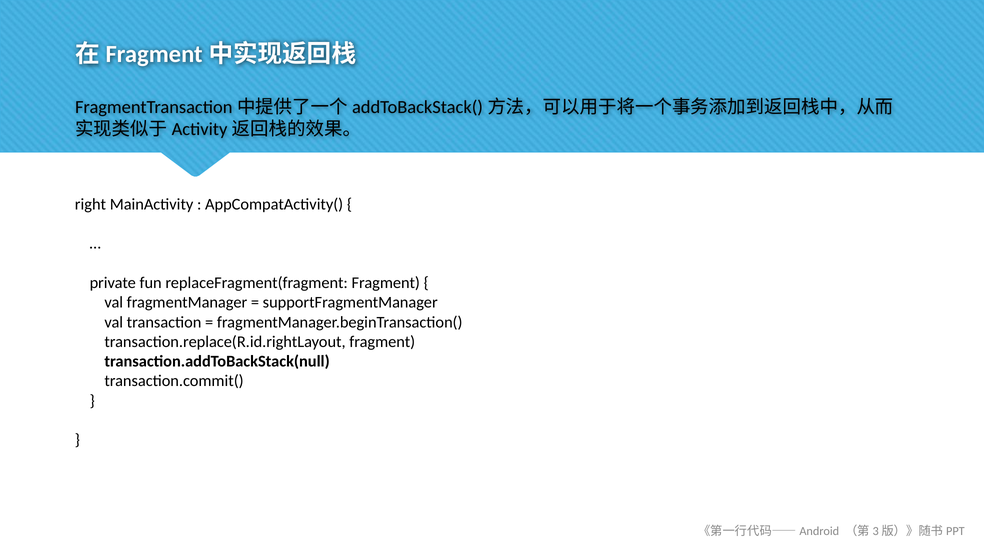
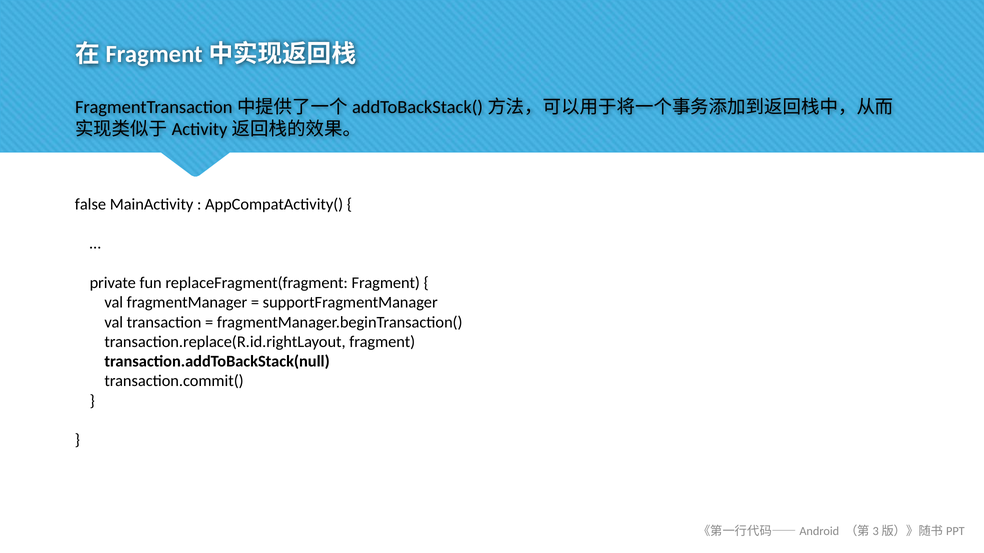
right: right -> false (90, 204)
